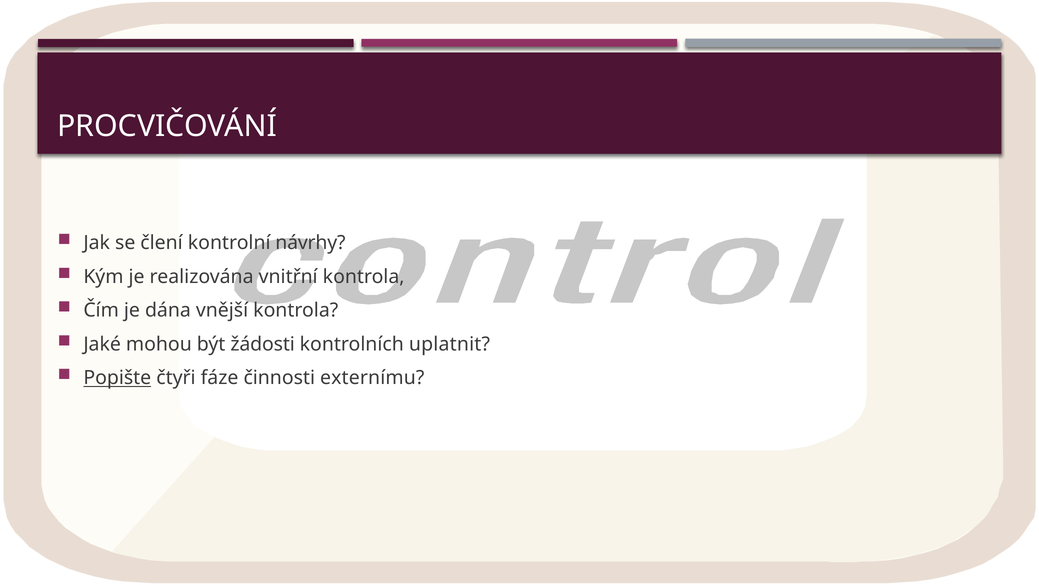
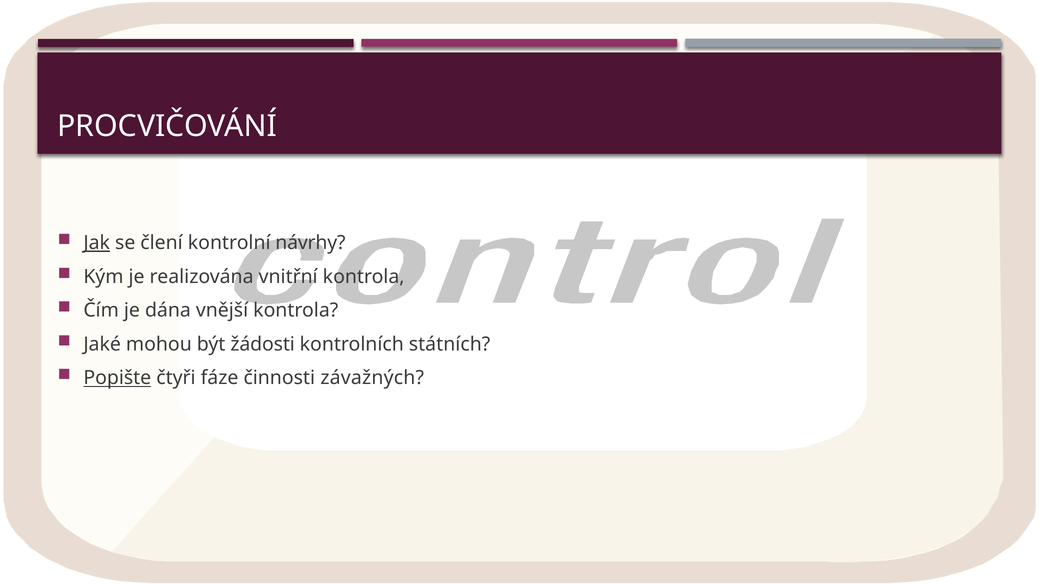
Jak underline: none -> present (97, 243)
uplatnit: uplatnit -> státních (450, 344)
externímu: externímu -> závažných (372, 378)
